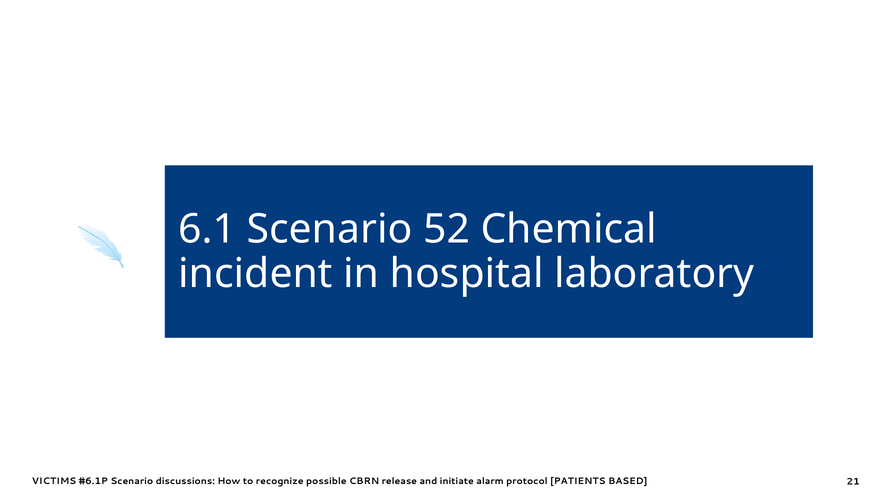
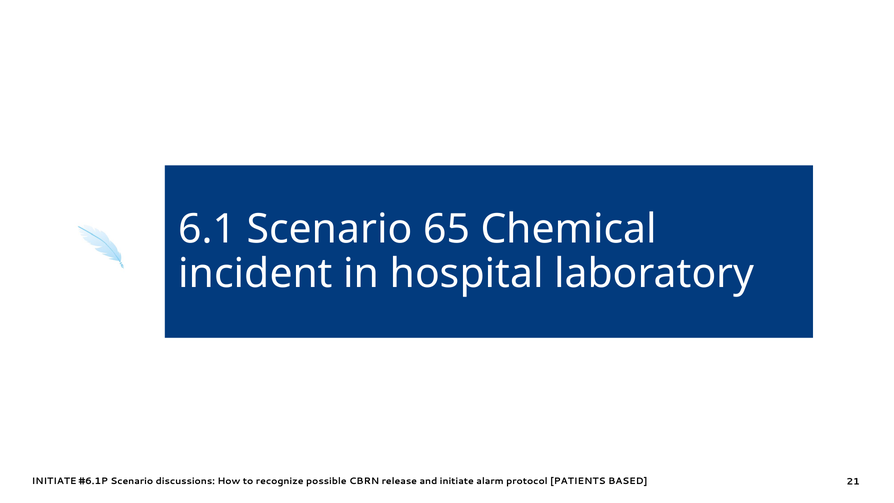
52: 52 -> 65 (447, 229)
VICTIMS: VICTIMS -> INITIATE (54, 481)
